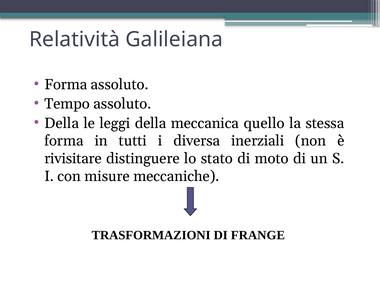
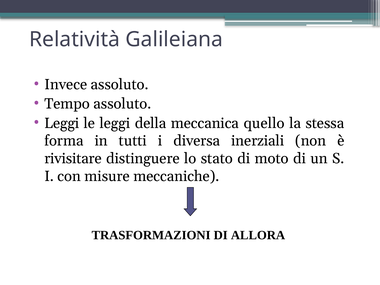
Forma: Forma -> Invece (66, 85)
Della: Della -> Leggi (62, 123)
FRANGE: FRANGE -> ALLORA (258, 235)
